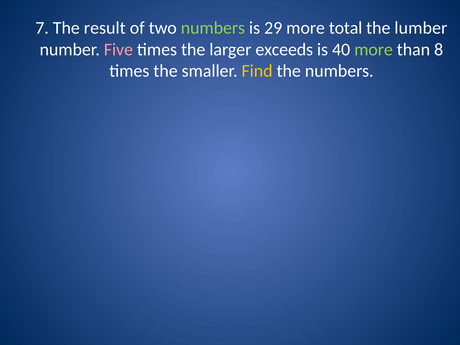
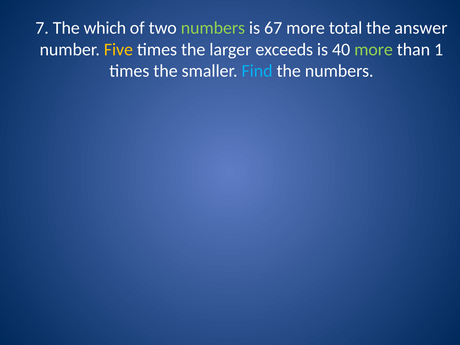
result: result -> which (105, 28)
29: 29 -> 67 (273, 28)
lumber: lumber -> answer (421, 28)
Five colour: pink -> yellow (118, 50)
8: 8 -> 1 (439, 50)
Find colour: yellow -> light blue (257, 71)
